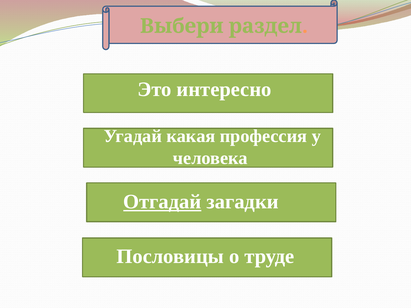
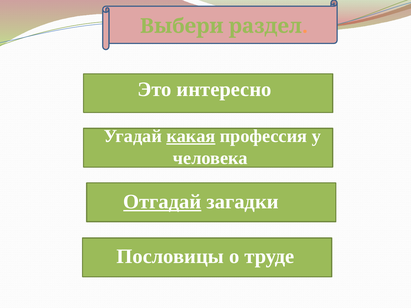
какая underline: none -> present (191, 136)
